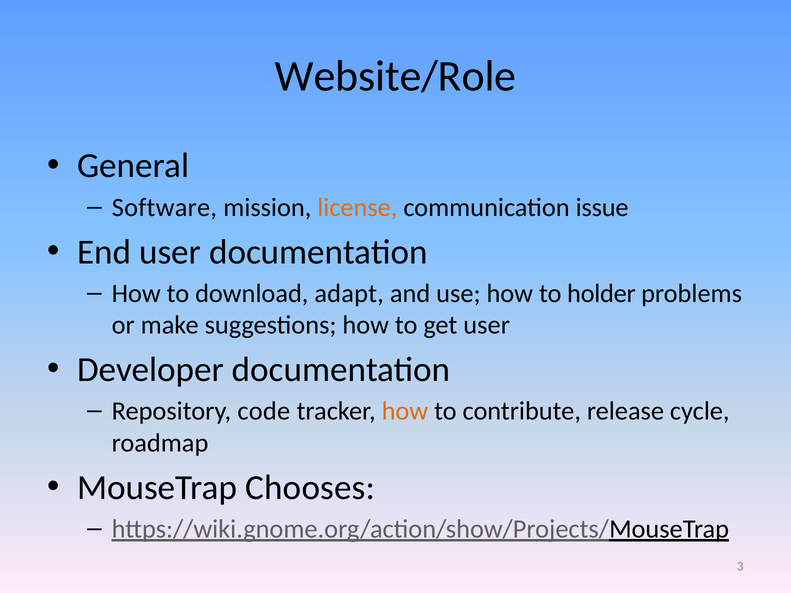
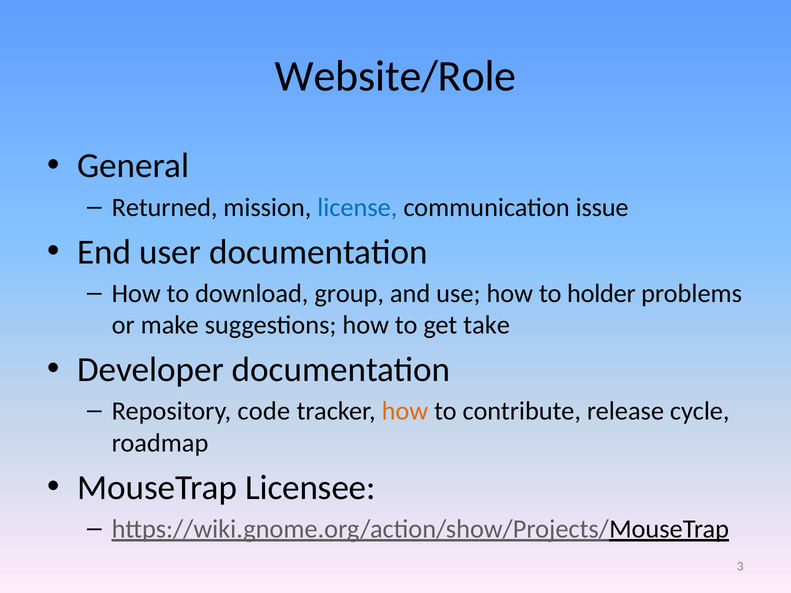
Software: Software -> Returned (165, 208)
license colour: orange -> blue (357, 208)
adapt: adapt -> group (349, 294)
get user: user -> take (487, 325)
Chooses: Chooses -> Licensee (310, 488)
